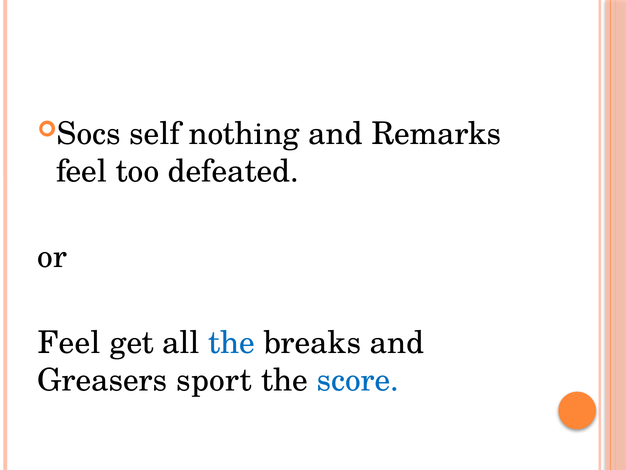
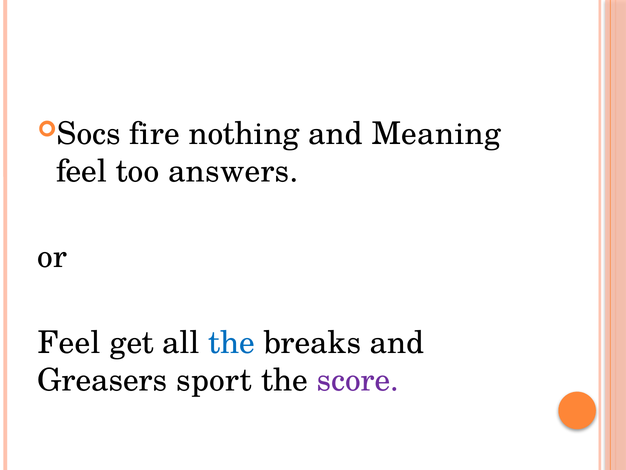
self: self -> fire (155, 134)
Remarks: Remarks -> Meaning (436, 134)
defeated: defeated -> answers (233, 171)
score colour: blue -> purple (358, 380)
